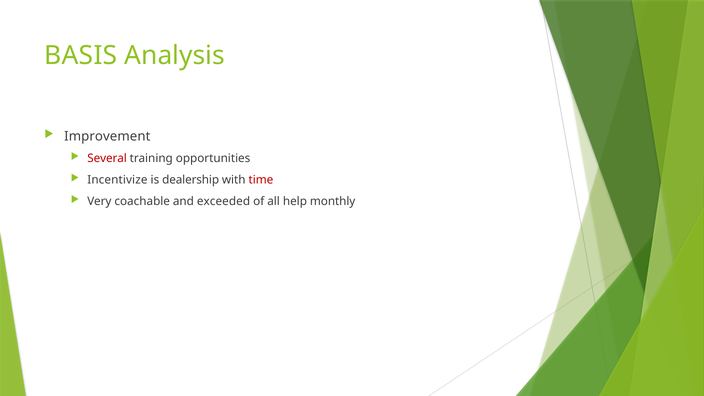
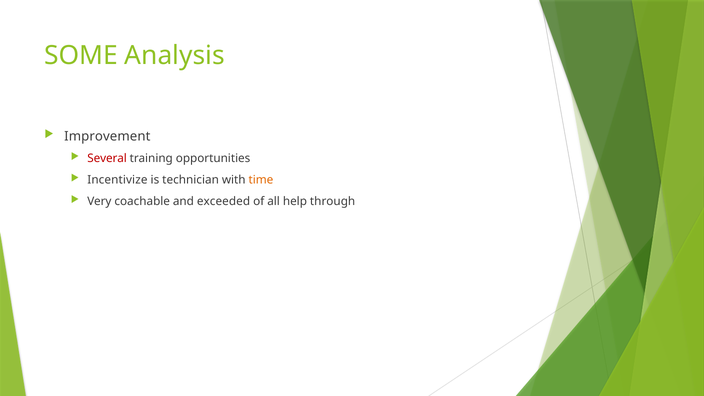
BASIS: BASIS -> SOME (81, 56)
dealership: dealership -> technician (191, 180)
time colour: red -> orange (261, 180)
monthly: monthly -> through (333, 201)
